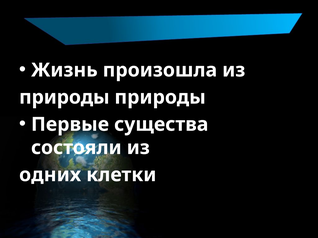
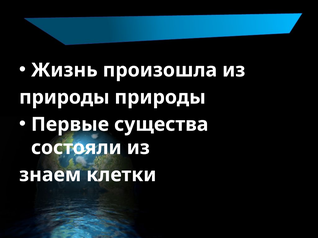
одних: одних -> знаем (50, 175)
